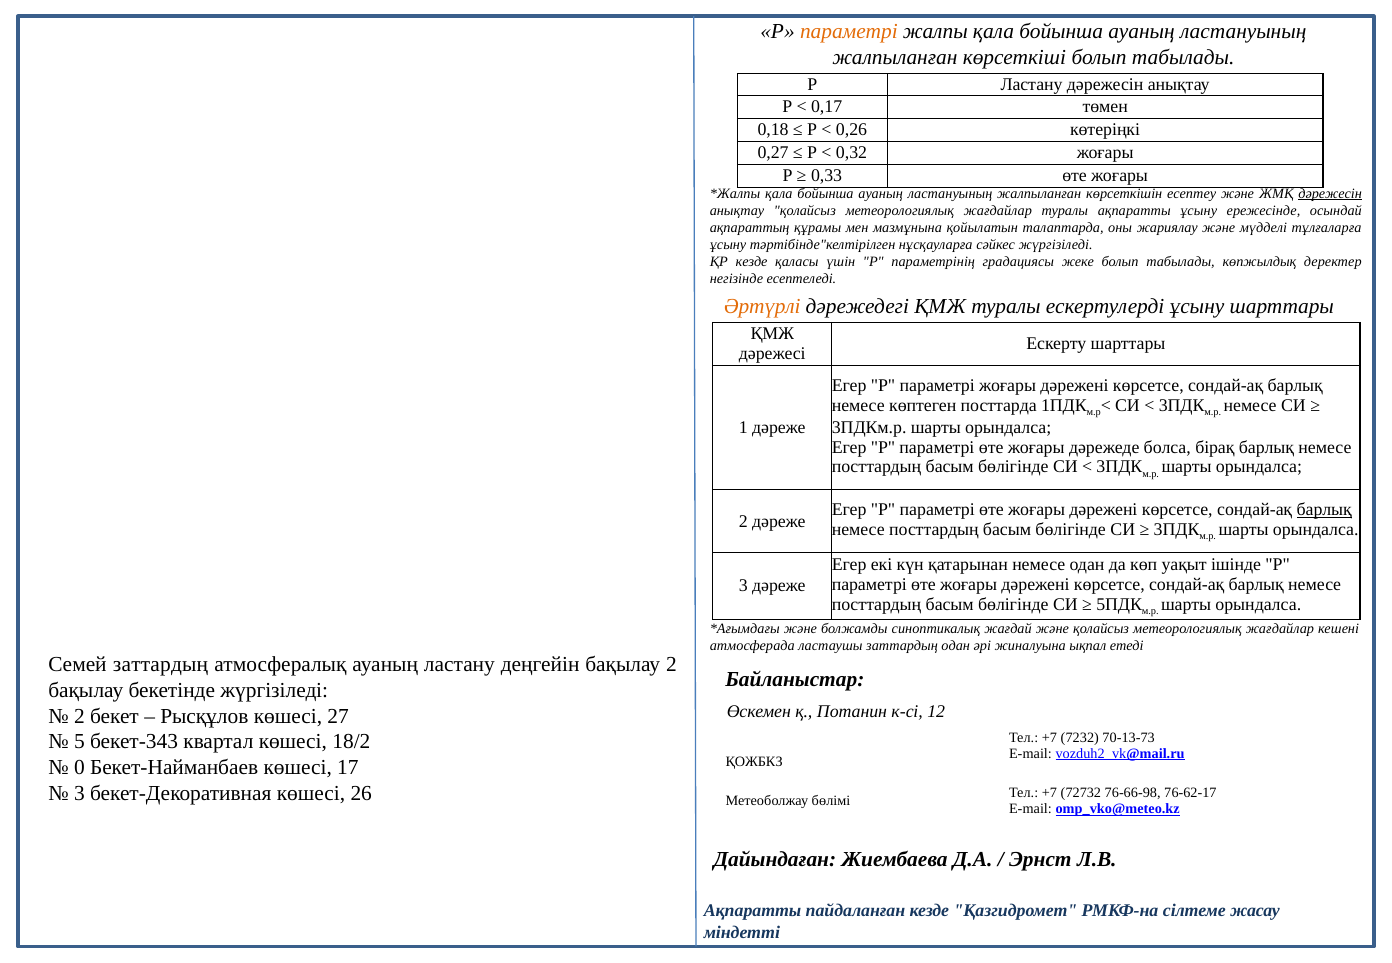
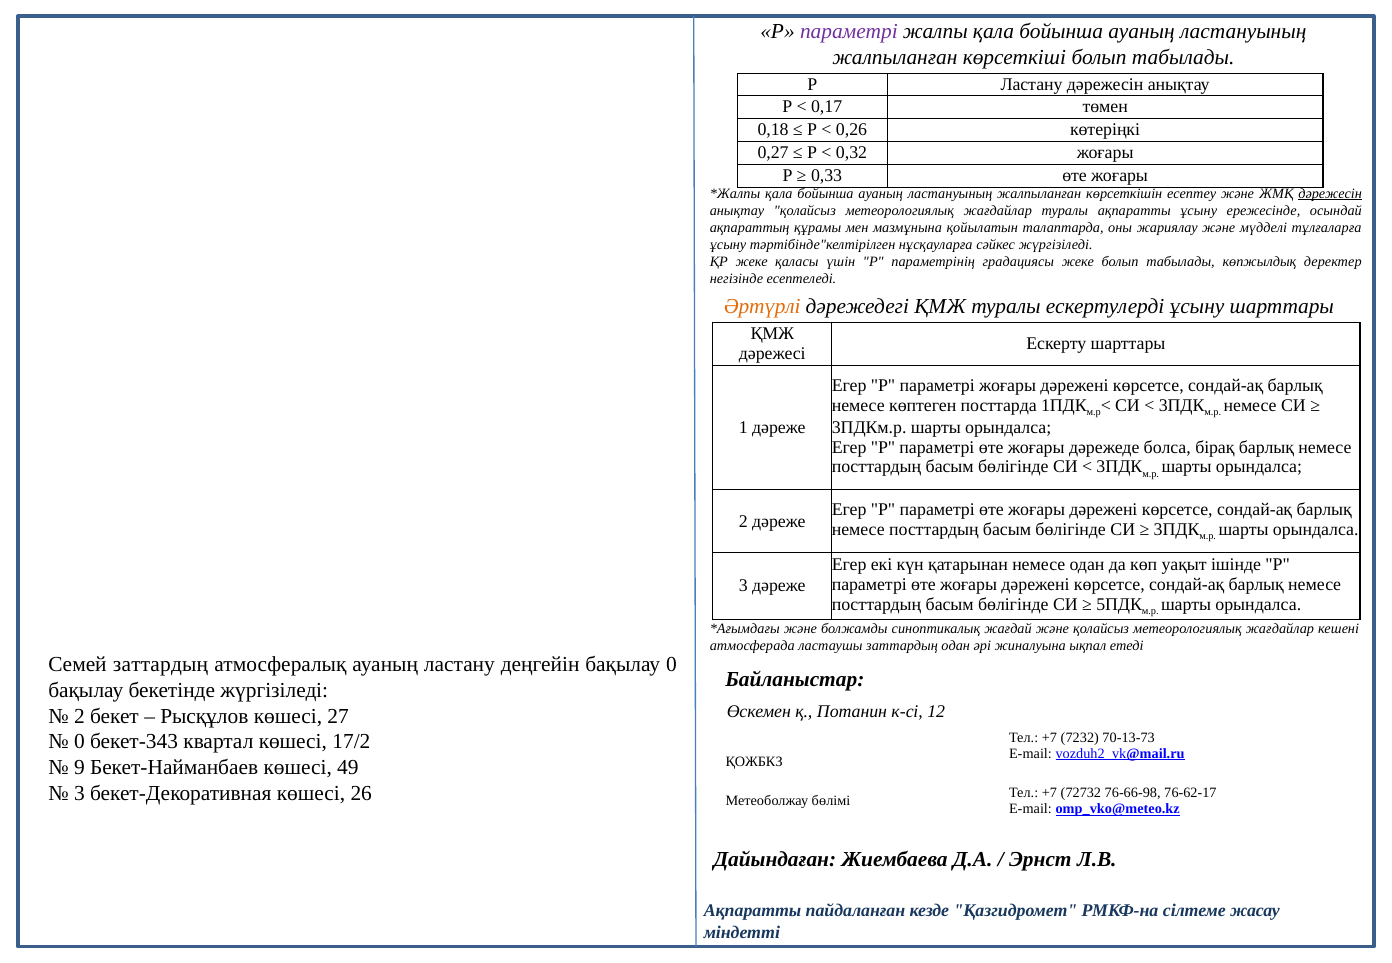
параметрі colour: orange -> purple (849, 31)
ҚР кезде: кезде -> жеке (752, 262)
барлық underline: present -> none (1324, 510)
бақылау 2: 2 -> 0 (671, 665)
5: 5 -> 0 (79, 742)
18/2: 18/2 -> 17/2 (351, 742)
0: 0 -> 9 (79, 768)
17: 17 -> 49 (348, 768)
